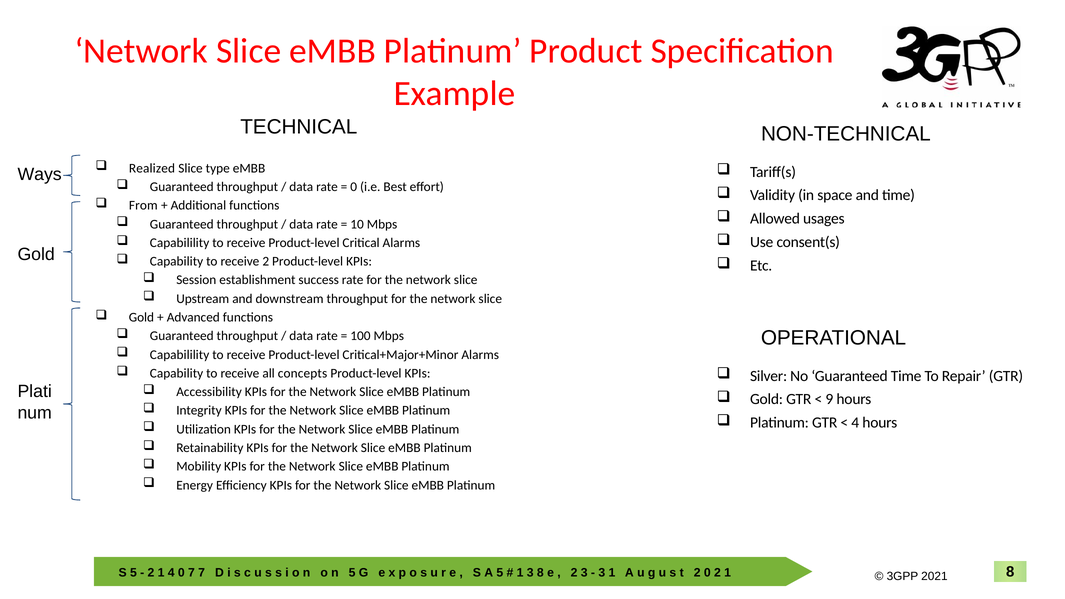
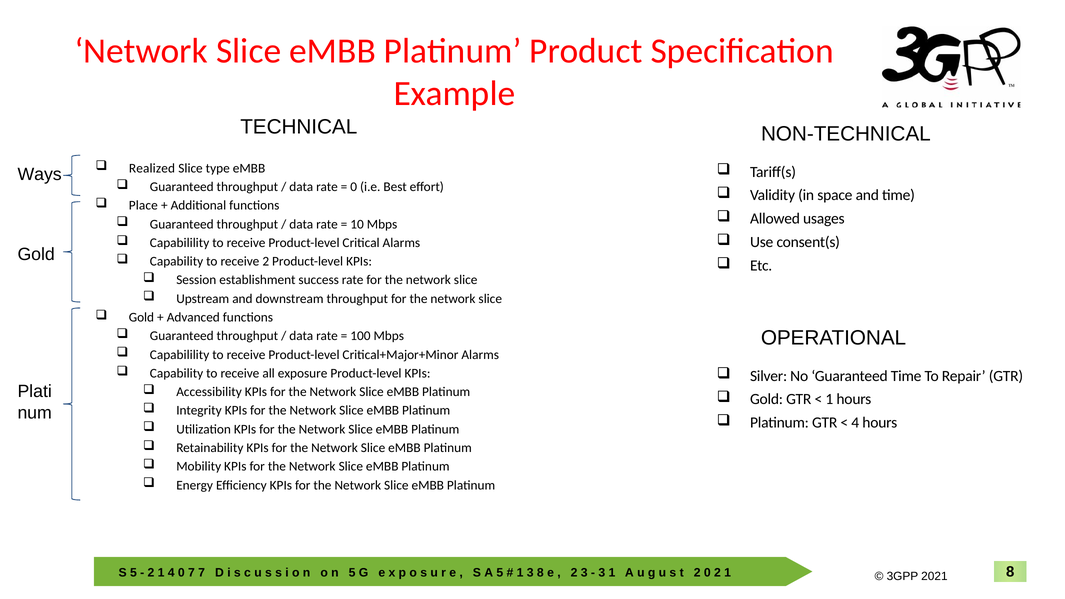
From: From -> Place (143, 205)
concepts: concepts -> exposure (303, 373)
9: 9 -> 1 (829, 399)
